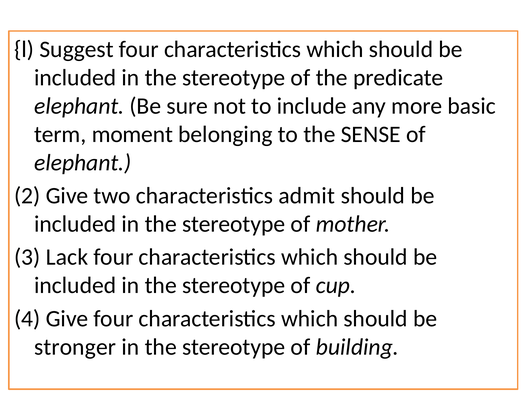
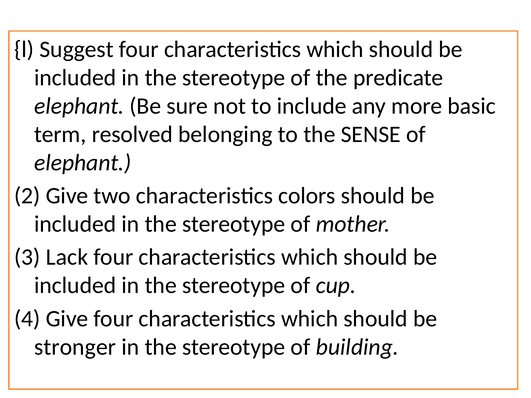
moment: moment -> resolved (132, 135)
admit: admit -> colors (307, 196)
